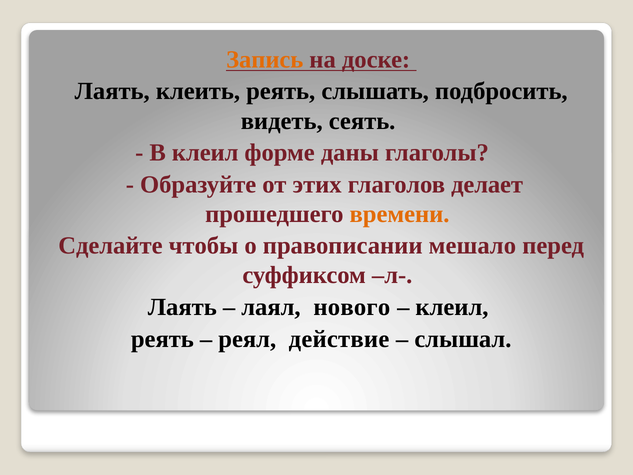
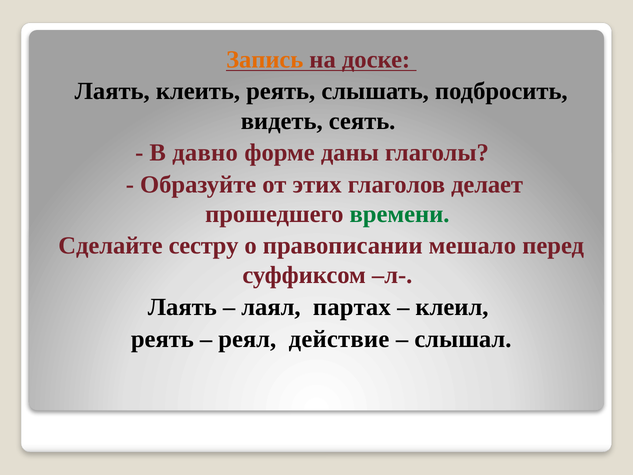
В клеил: клеил -> давно (205, 153)
времени colour: orange -> green (400, 214)
чтобы: чтобы -> сестру (204, 246)
нового: нового -> партах (352, 307)
